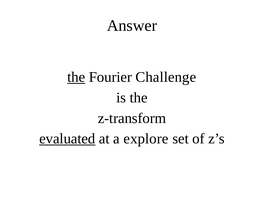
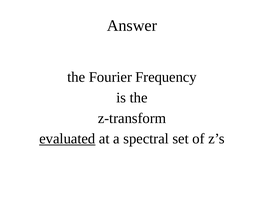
the underline: present -> none (76, 77)
Challenge: Challenge -> Frequency (166, 77)
explore: explore -> spectral (146, 139)
